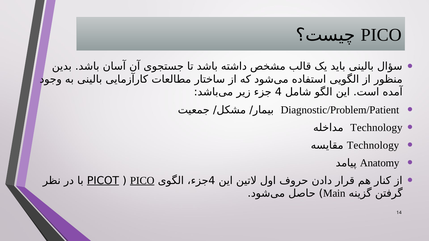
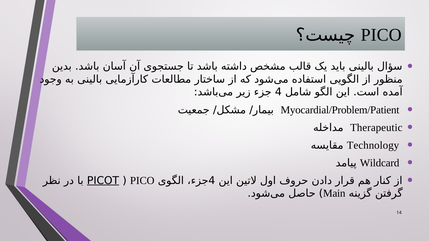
Diagnostic/Problem/Patient: Diagnostic/Problem/Patient -> Myocardial/Problem/Patient (340, 110)
Technology: Technology -> Therapeutic (376, 128)
Anatomy: Anatomy -> Wildcard (380, 163)
PICO underline: present -> none (142, 181)
